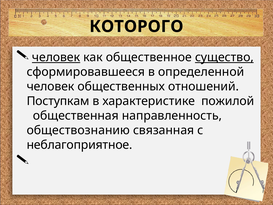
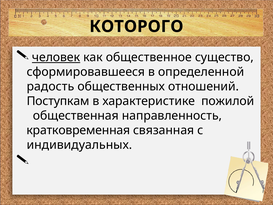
существо underline: present -> none (224, 57)
человек: человек -> радость (50, 86)
обществознанию: обществознанию -> кратковременная (78, 130)
неблагоприятное: неблагоприятное -> индивидуальных (79, 145)
